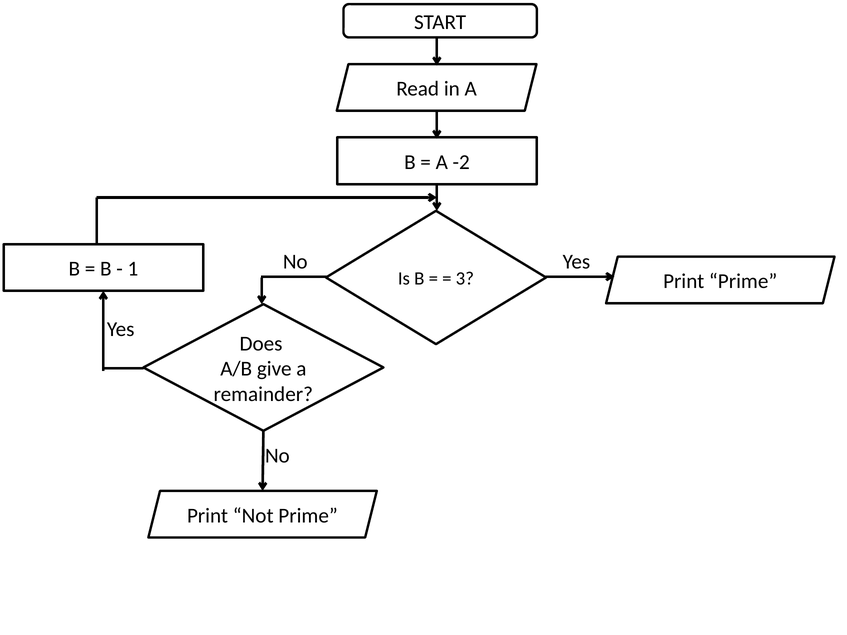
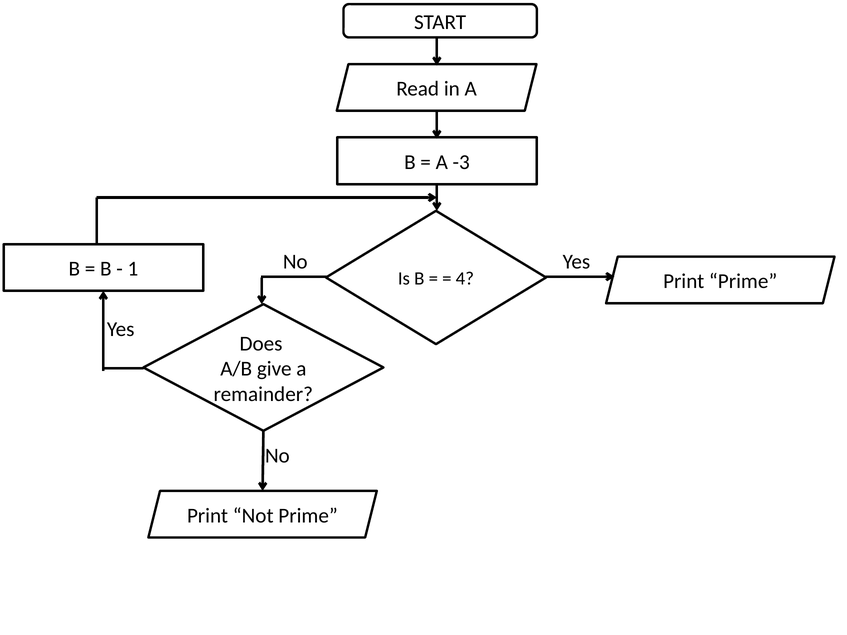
-2: -2 -> -3 (461, 162)
3: 3 -> 4 (465, 279)
